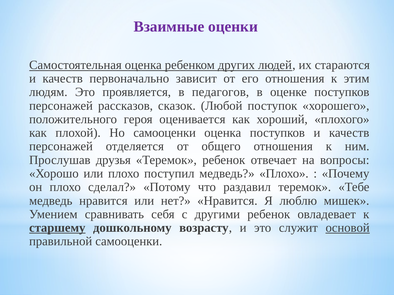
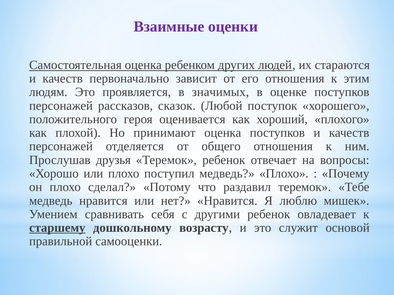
педагогов: педагогов -> значимых (220, 92)
Но самооценки: самооценки -> принимают (165, 133)
основой underline: present -> none (348, 228)
